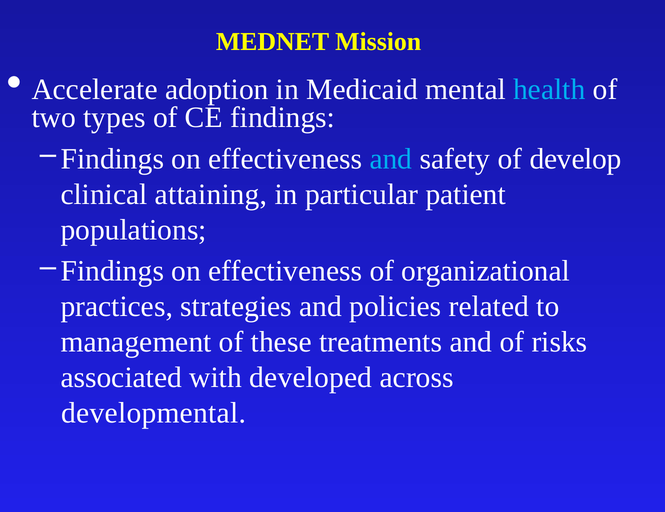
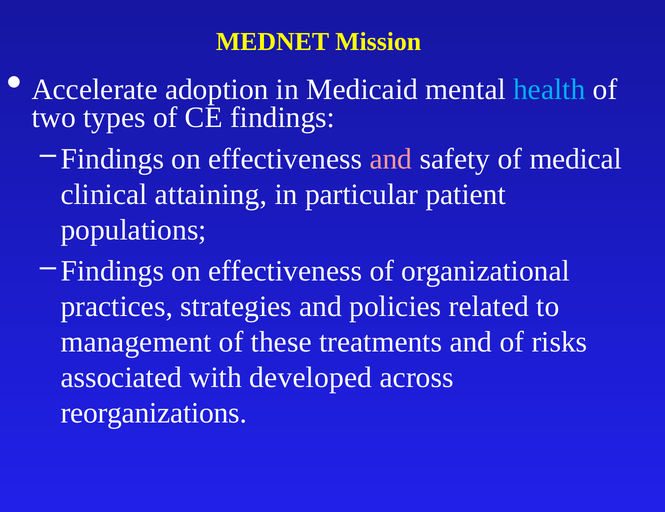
and colour: light blue -> pink (391, 159)
develop: develop -> medical (576, 159)
developmental: developmental -> reorganizations (154, 413)
